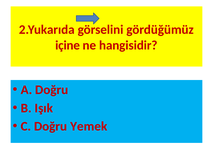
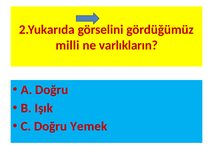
içine: içine -> milli (67, 45)
hangisidir: hangisidir -> varlıkların (128, 45)
